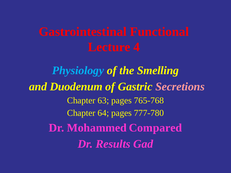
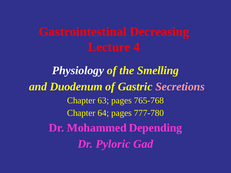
Functional: Functional -> Decreasing (159, 32)
Physiology colour: light blue -> white (78, 70)
Compared: Compared -> Depending (155, 128)
Results: Results -> Pyloric (113, 144)
